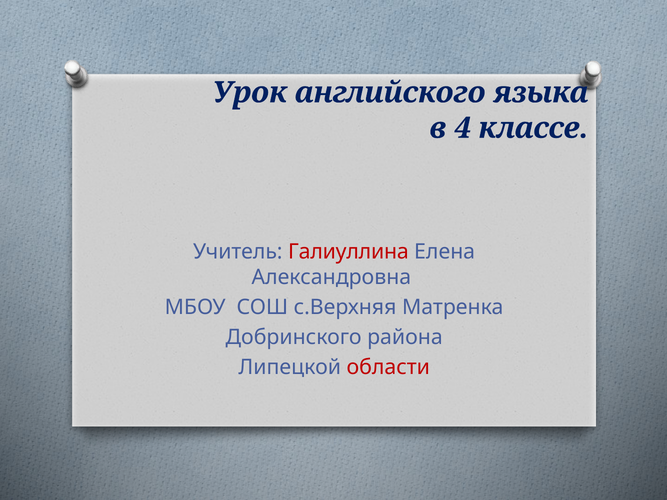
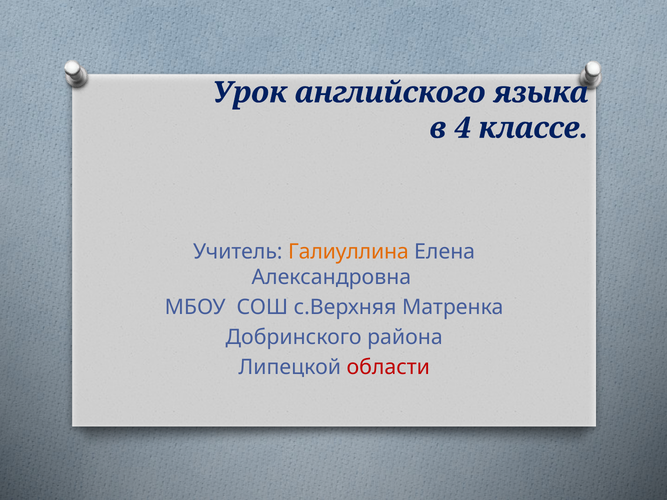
Галиуллина colour: red -> orange (348, 252)
